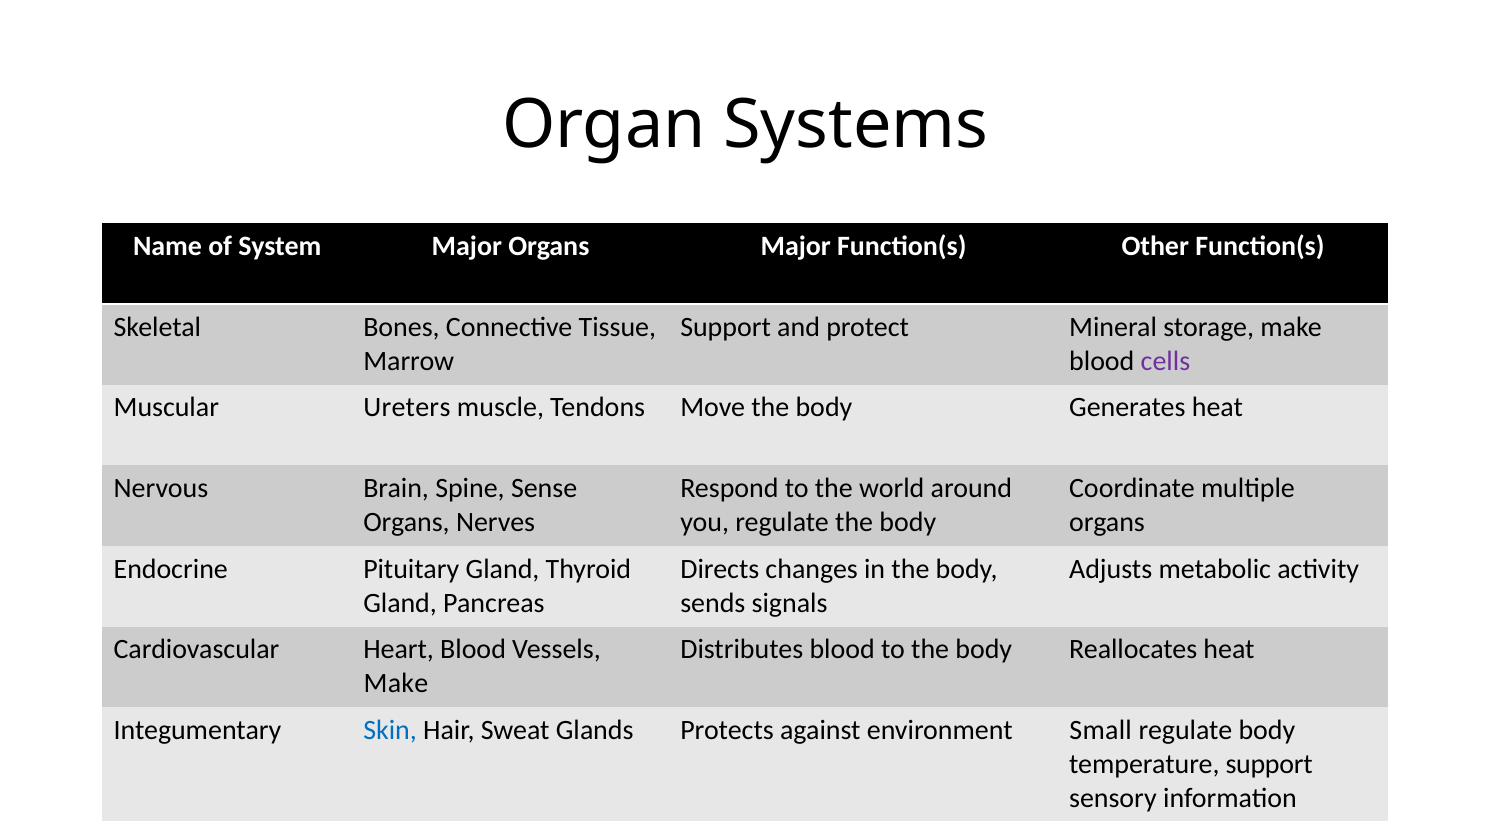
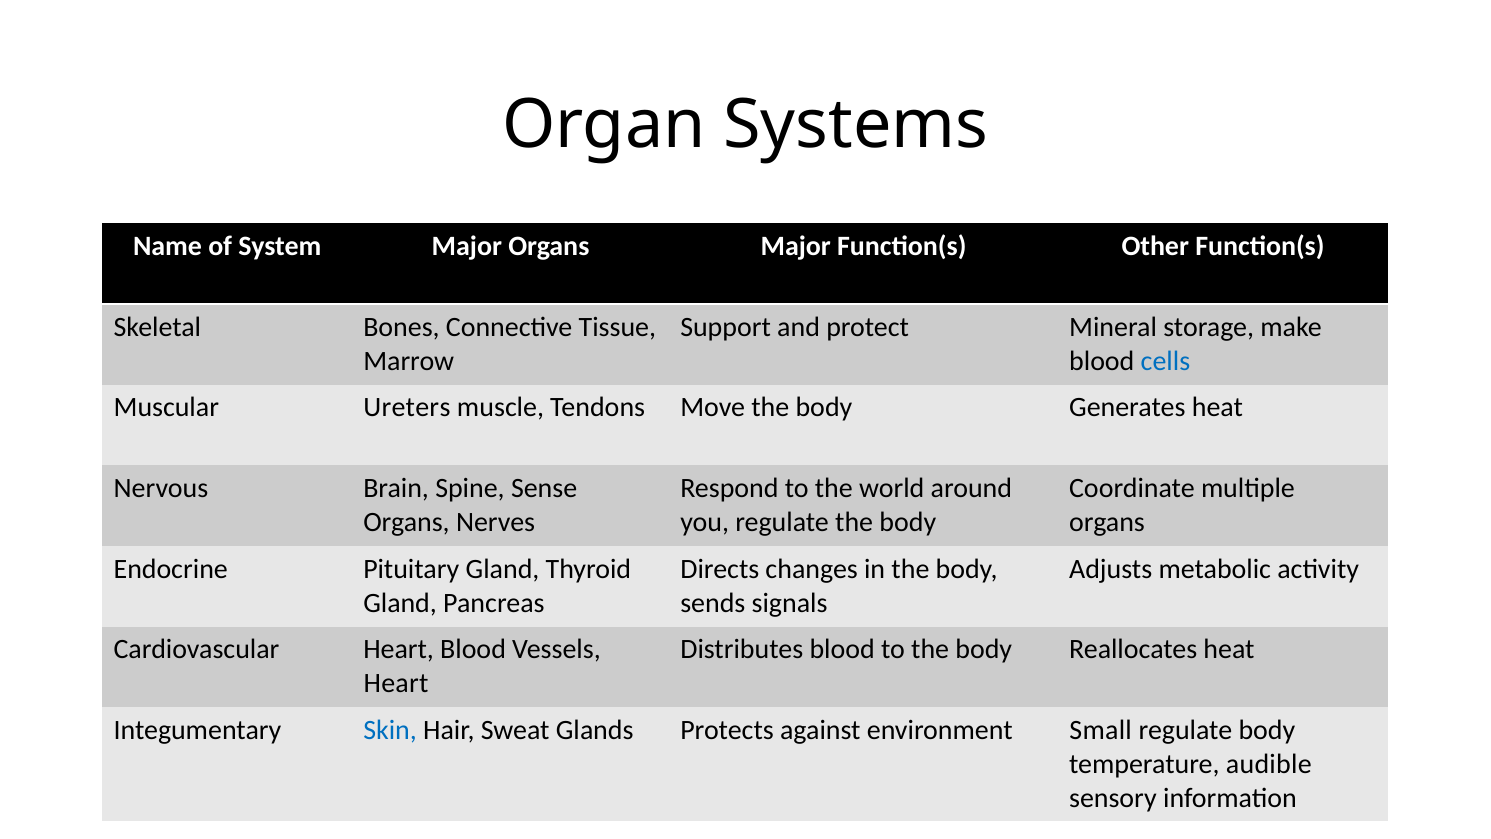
cells colour: purple -> blue (1165, 361)
Make: Make -> Heart (396, 683)
temperature support: support -> audible (1269, 764)
